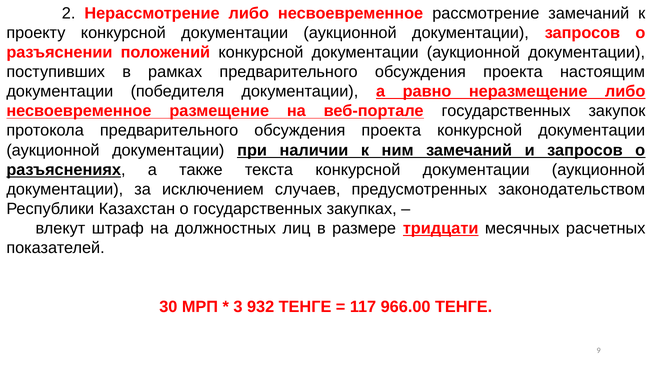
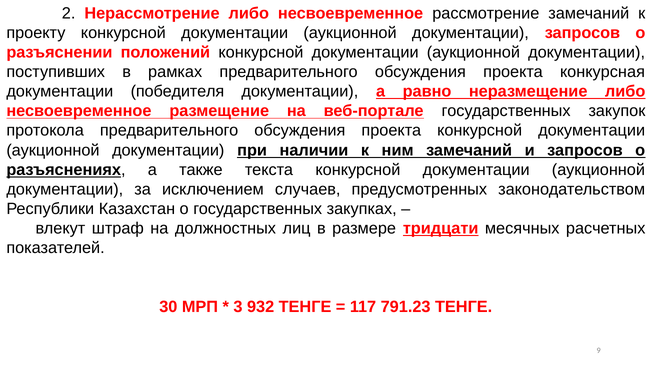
настоящим: настоящим -> конкурсная (602, 72)
966.00: 966.00 -> 791.23 (406, 307)
